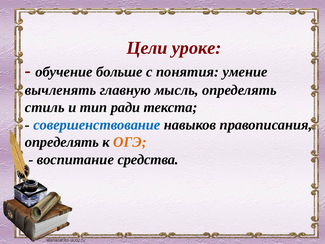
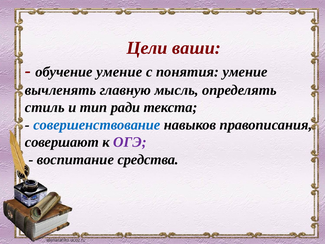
уроке: уроке -> ваши (197, 48)
обучение больше: больше -> умение (119, 72)
определять: определять -> совершают (62, 142)
ОГЭ colour: orange -> purple (130, 142)
